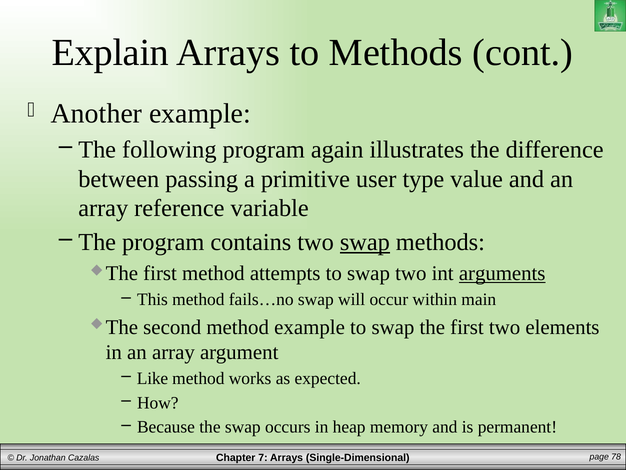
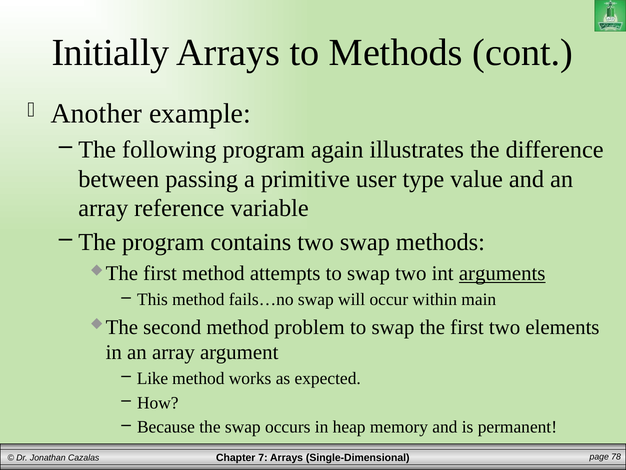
Explain: Explain -> Initially (111, 52)
swap underline: present -> none (365, 242)
method example: example -> problem (309, 327)
